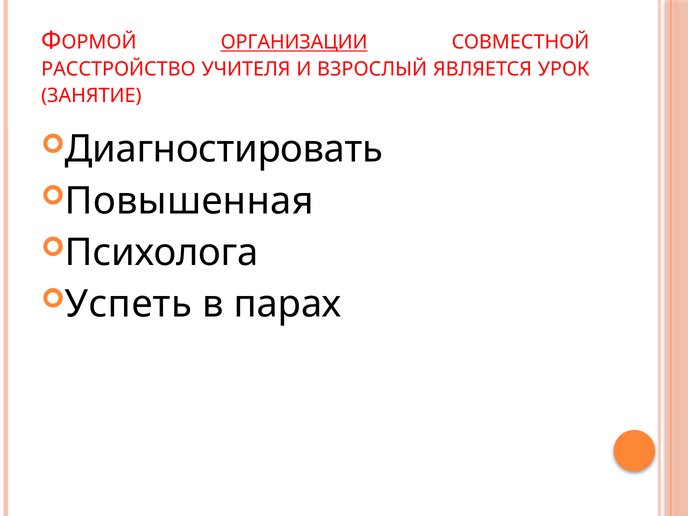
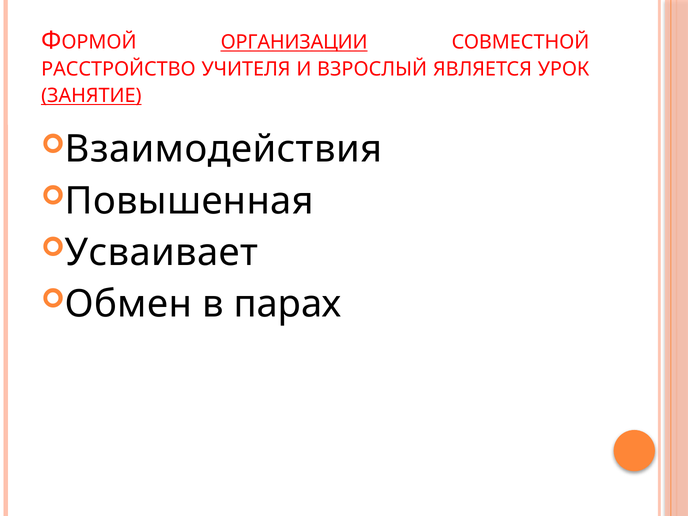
ЗАНЯТИЕ underline: none -> present (91, 96)
Диагностировать: Диагностировать -> Взаимодействия (224, 149)
Психолога: Психолога -> Усваивает (161, 253)
Успеть: Успеть -> Обмен (128, 304)
